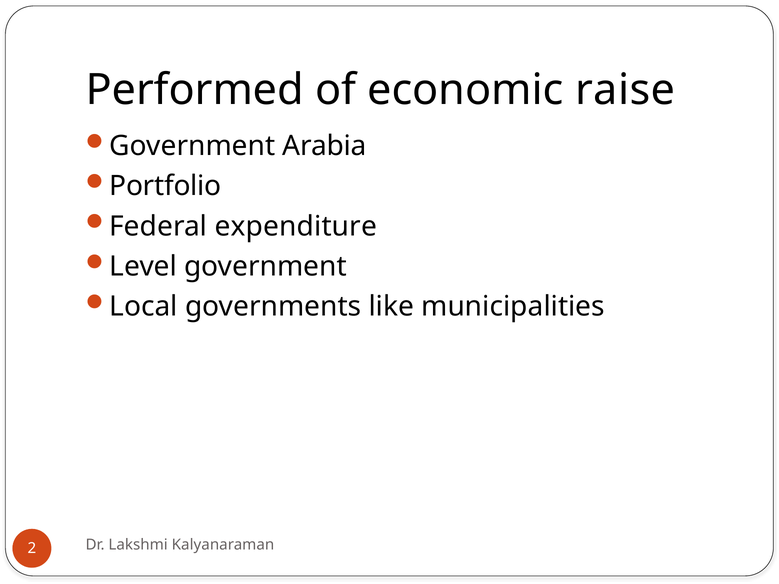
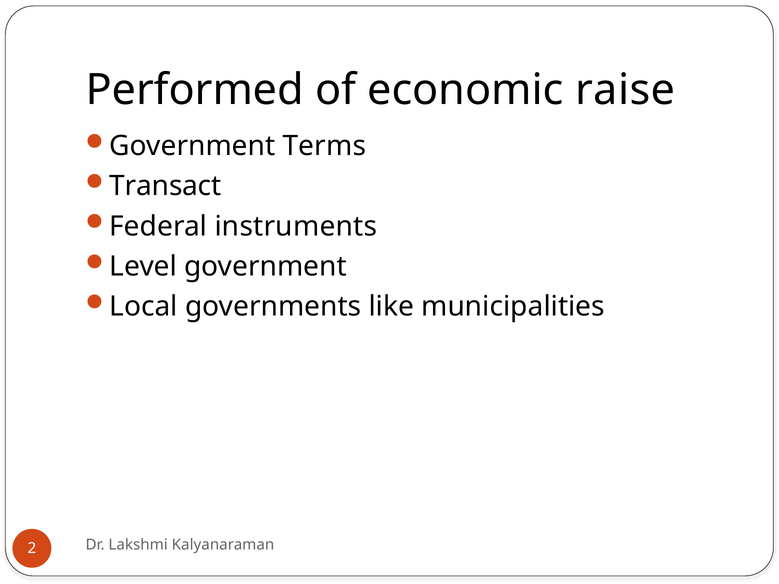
Arabia: Arabia -> Terms (324, 146)
Portfolio: Portfolio -> Transact (165, 186)
expenditure: expenditure -> instruments (296, 226)
